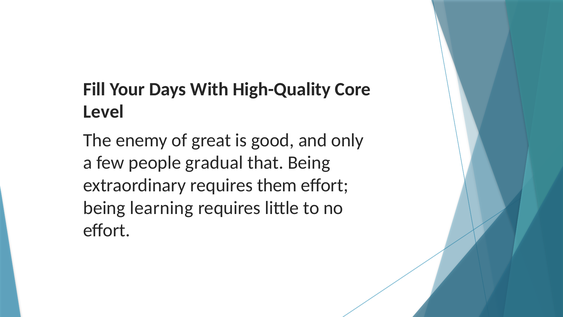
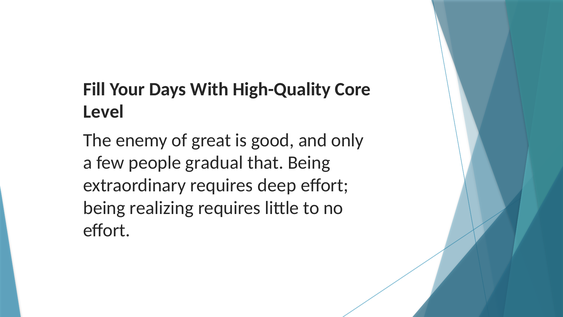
them: them -> deep (277, 185)
learning: learning -> realizing (162, 208)
